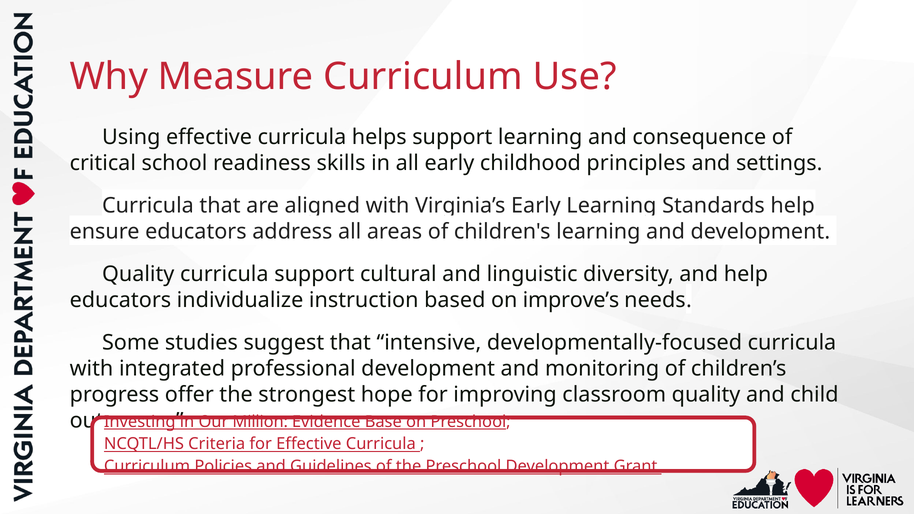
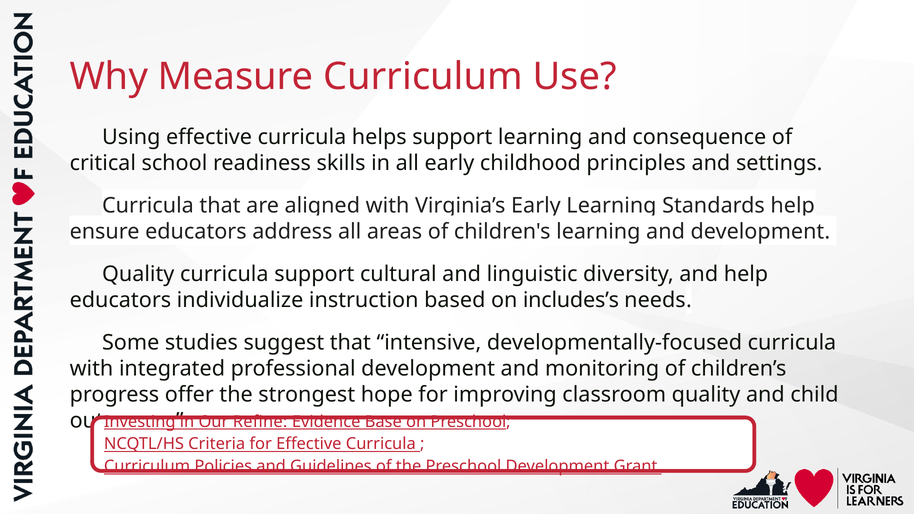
improve’s: improve’s -> includes’s (571, 300)
Million: Million -> Refine (260, 422)
